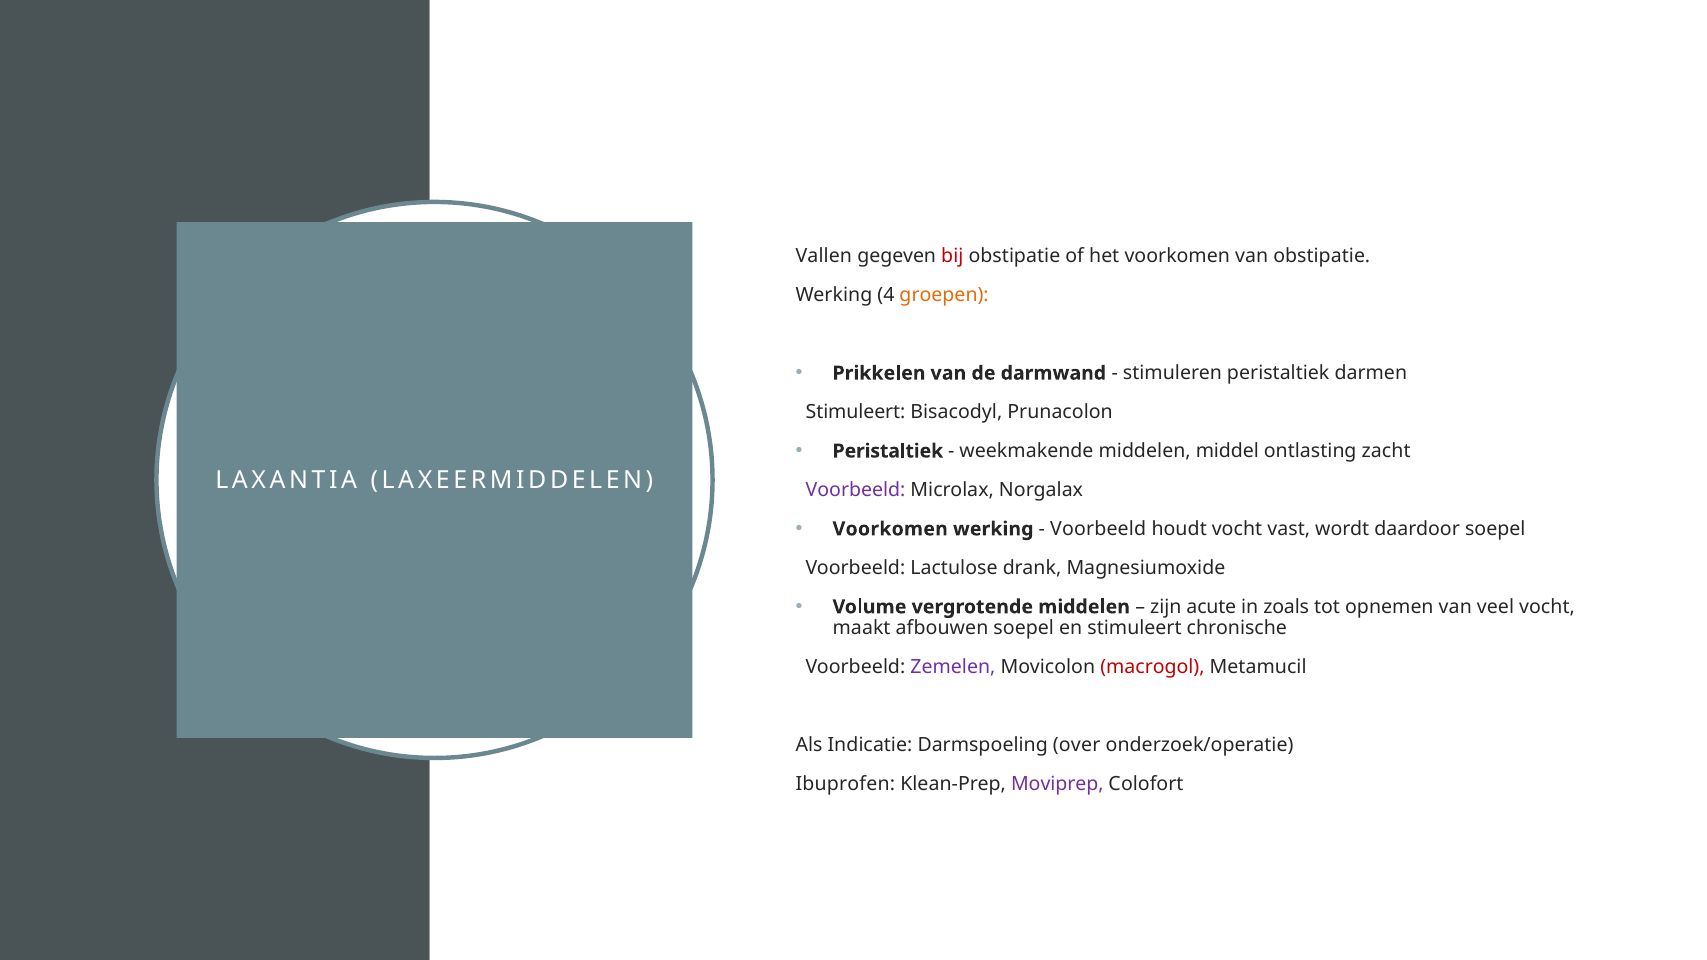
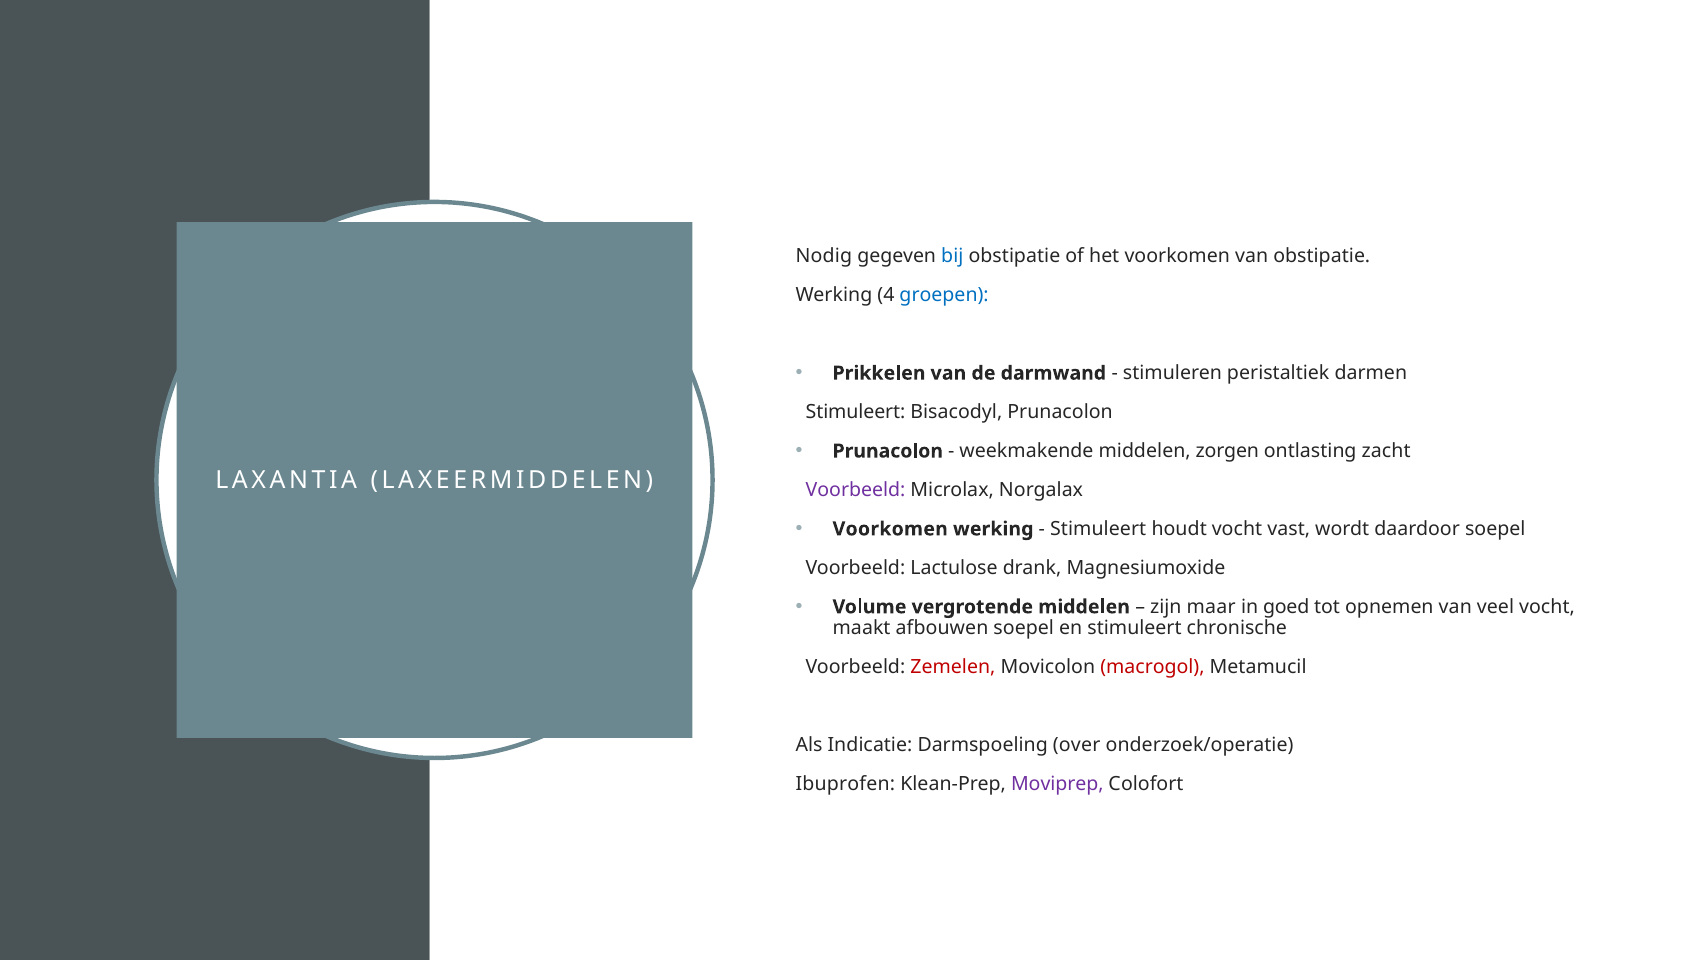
Vallen: Vallen -> Nodig (824, 256)
bij colour: red -> blue (952, 256)
groepen colour: orange -> blue (944, 295)
Peristaltiek: Peristaltiek -> Prunacolon (888, 451)
middel: middel -> zorgen (1227, 451)
Voorbeeld: Voorbeeld -> Stimuleert (1098, 529)
acute: acute -> maar (1211, 607)
zoals: zoals -> goed (1286, 607)
Zemelen colour: purple -> red (953, 667)
